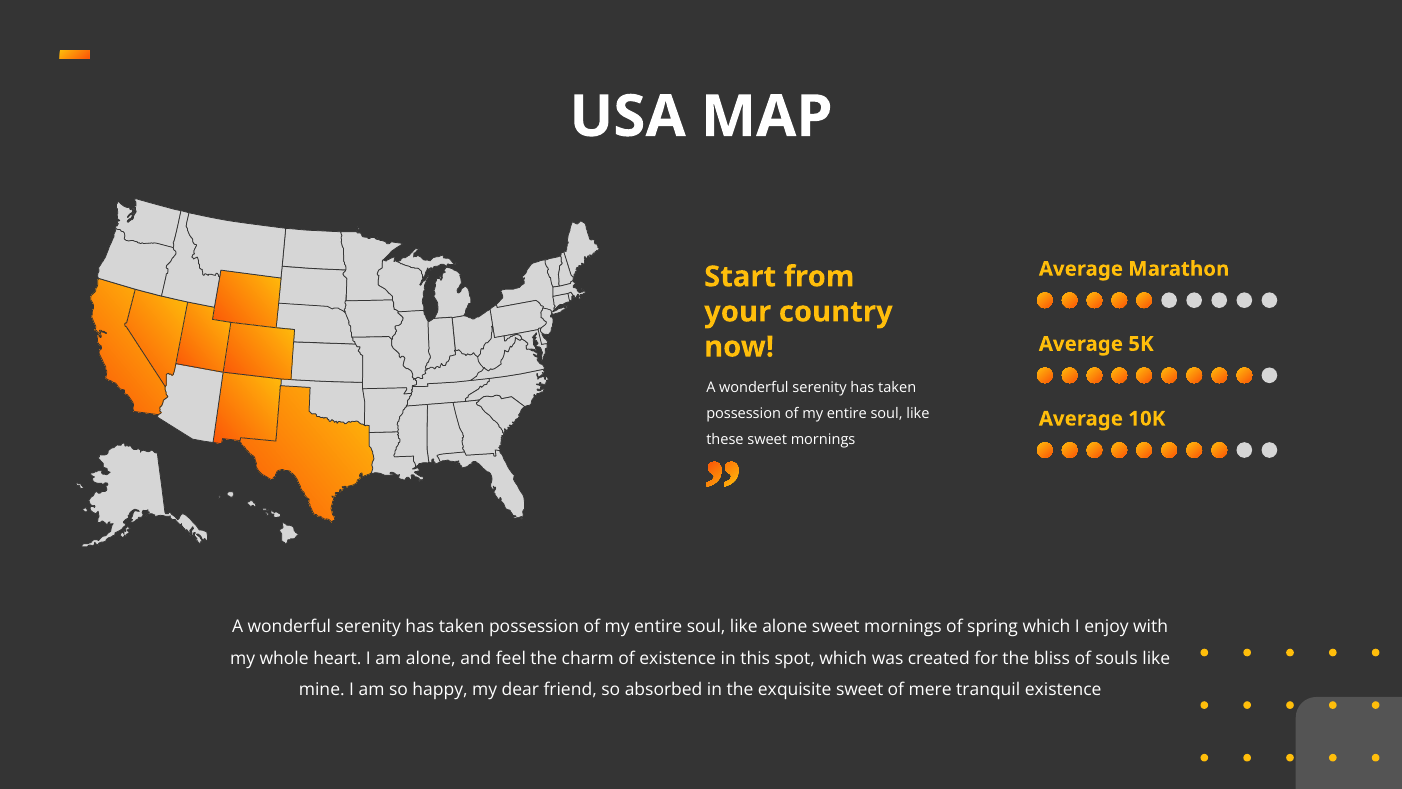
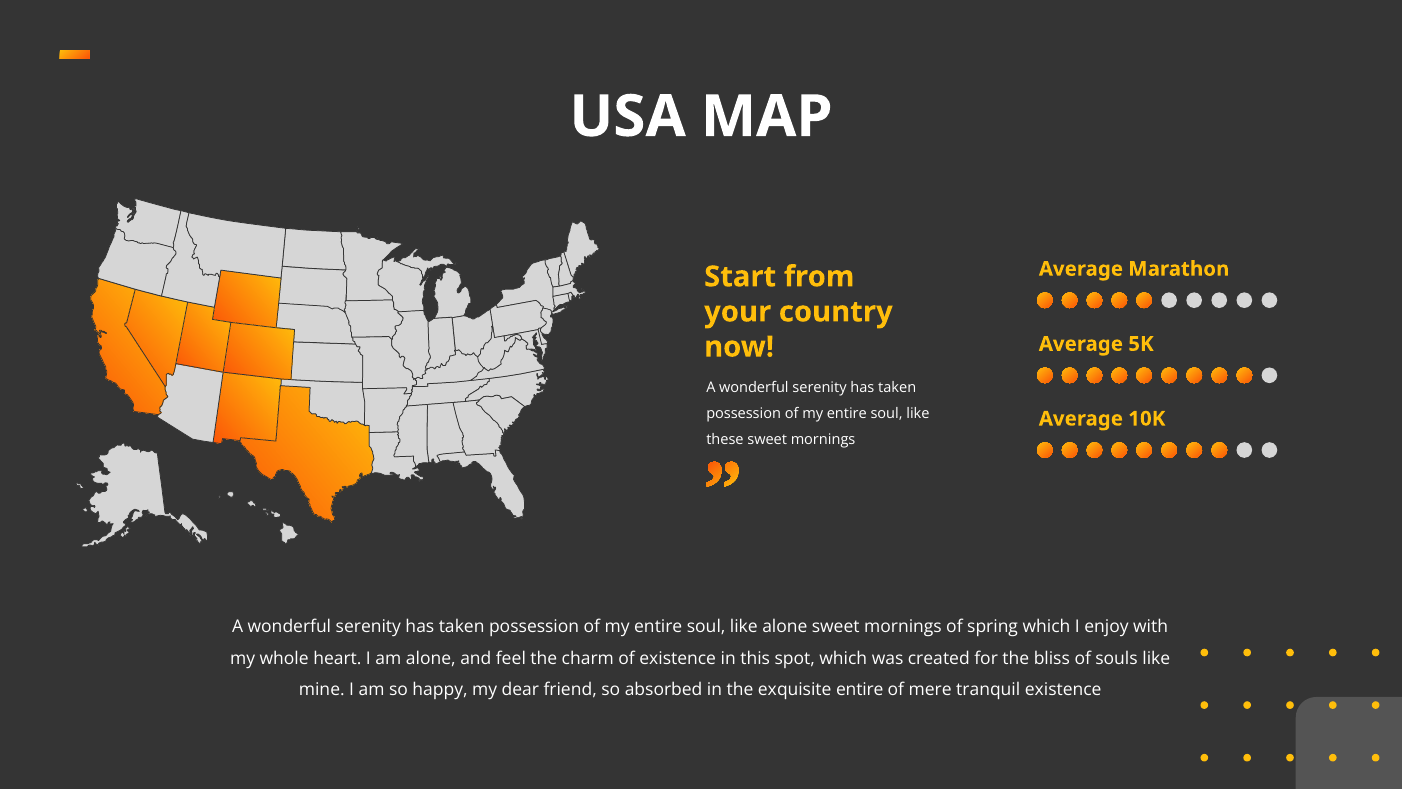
exquisite sweet: sweet -> entire (860, 689)
